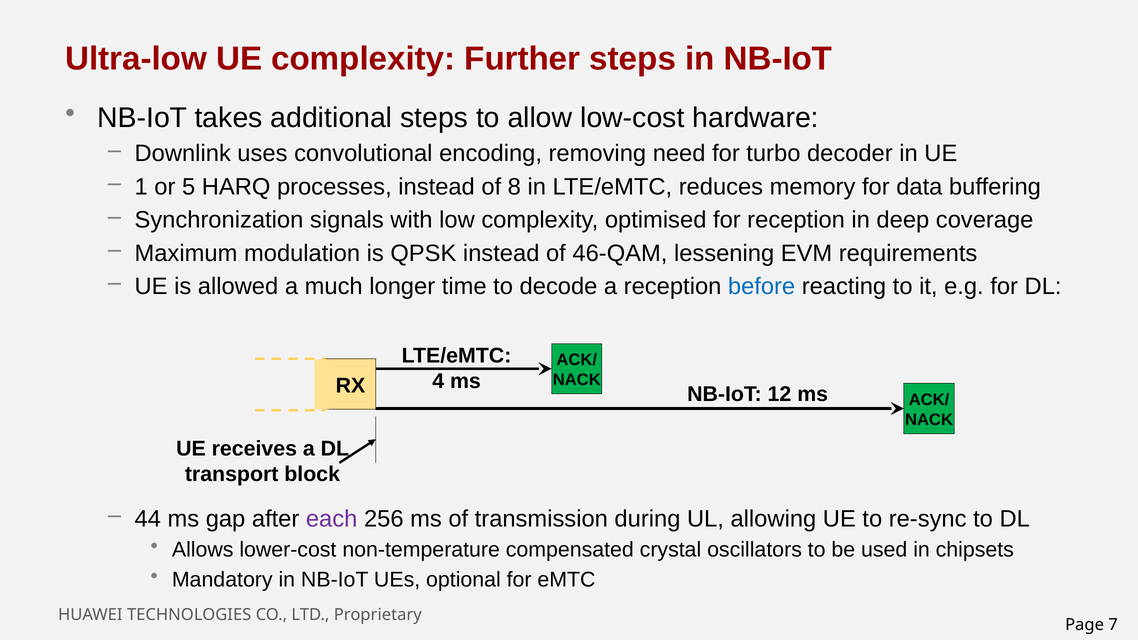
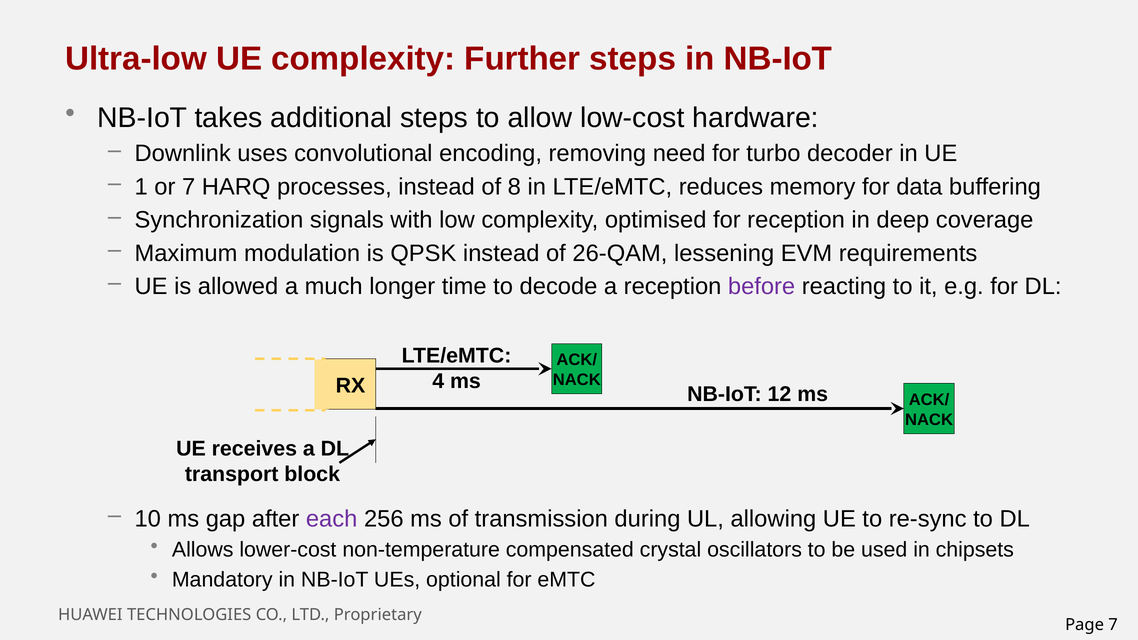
or 5: 5 -> 7 (189, 187)
46-QAM: 46-QAM -> 26-QAM (620, 253)
before colour: blue -> purple (762, 286)
44: 44 -> 10 (148, 519)
